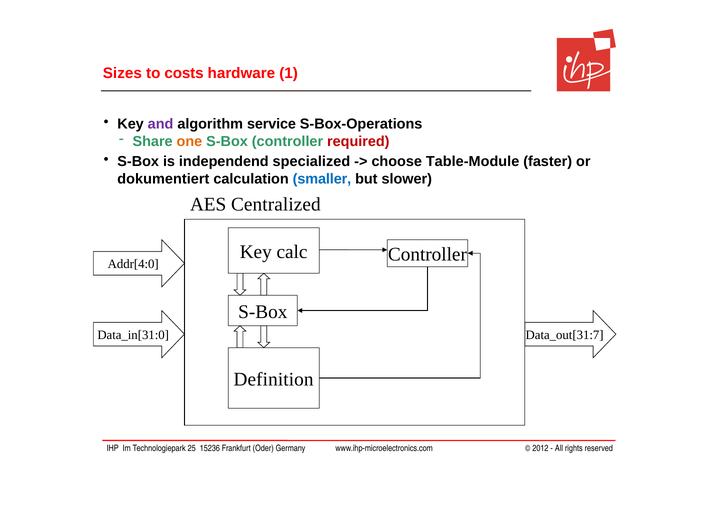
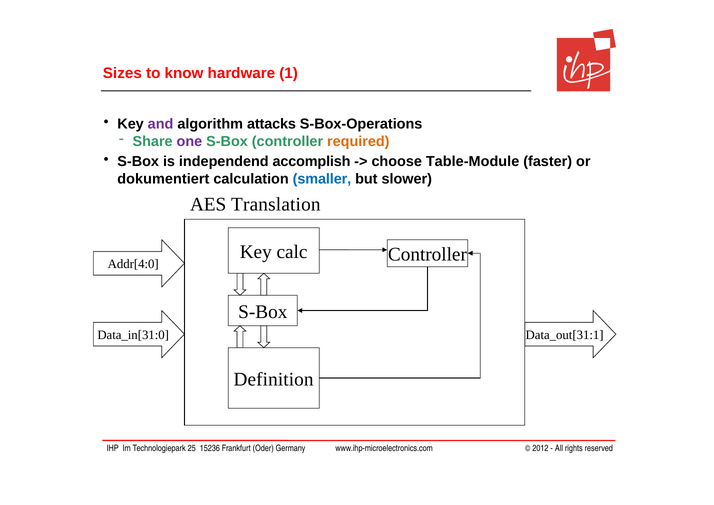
costs: costs -> know (184, 73)
service: service -> attacks (272, 124)
one colour: orange -> purple (189, 141)
required colour: red -> orange (358, 141)
specialized: specialized -> accomplish (312, 162)
Centralized: Centralized -> Translation (276, 205)
Data_out[31:7: Data_out[31:7 -> Data_out[31:1 (565, 335)
